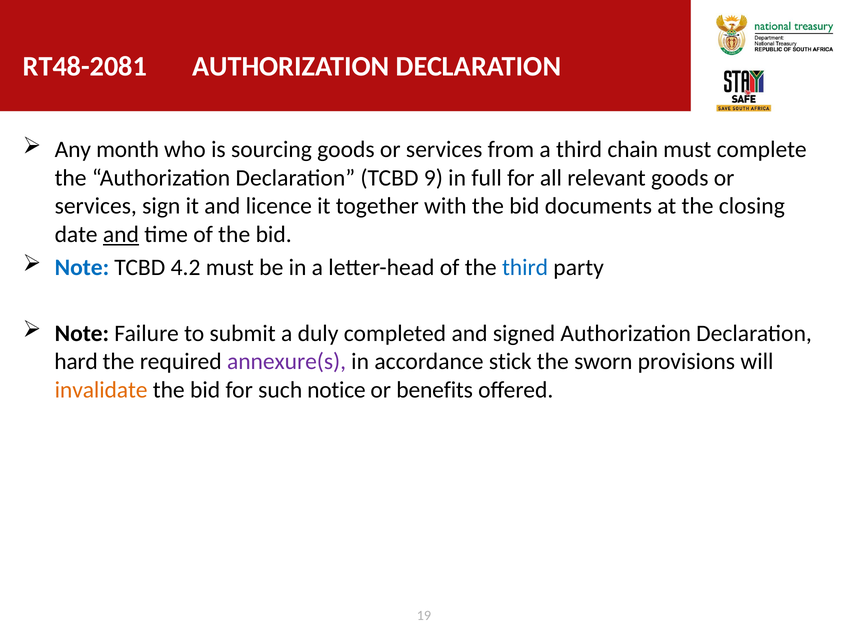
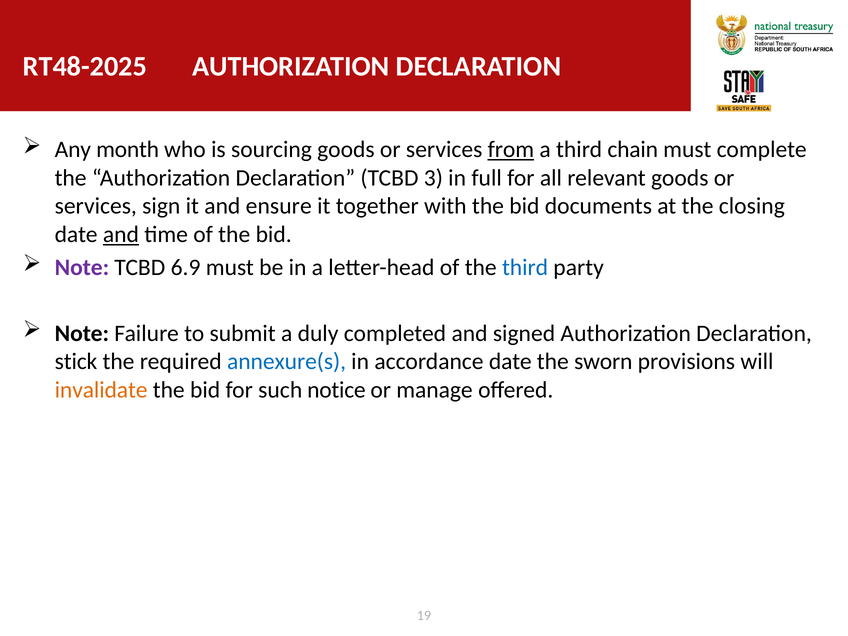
RT48-2081: RT48-2081 -> RT48-2025 (85, 66)
from underline: none -> present (511, 150)
9: 9 -> 3 (433, 178)
licence: licence -> ensure (279, 206)
Note colour: blue -> purple (82, 267)
4.2: 4.2 -> 6.9 (186, 267)
hard: hard -> stick (76, 362)
annexure(s colour: purple -> blue (287, 362)
accordance stick: stick -> date (510, 362)
benefits: benefits -> manage (435, 390)
